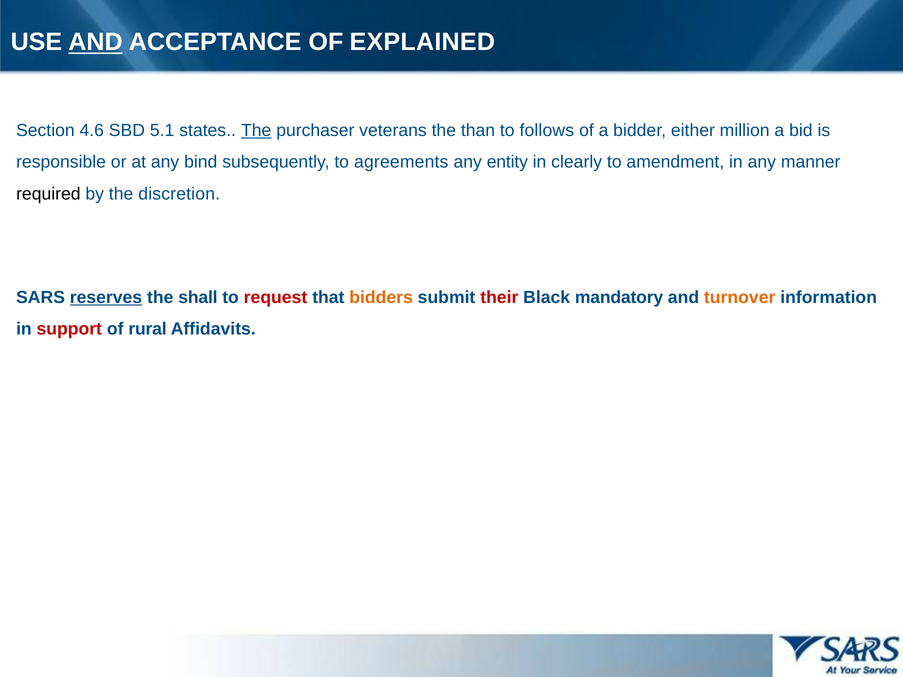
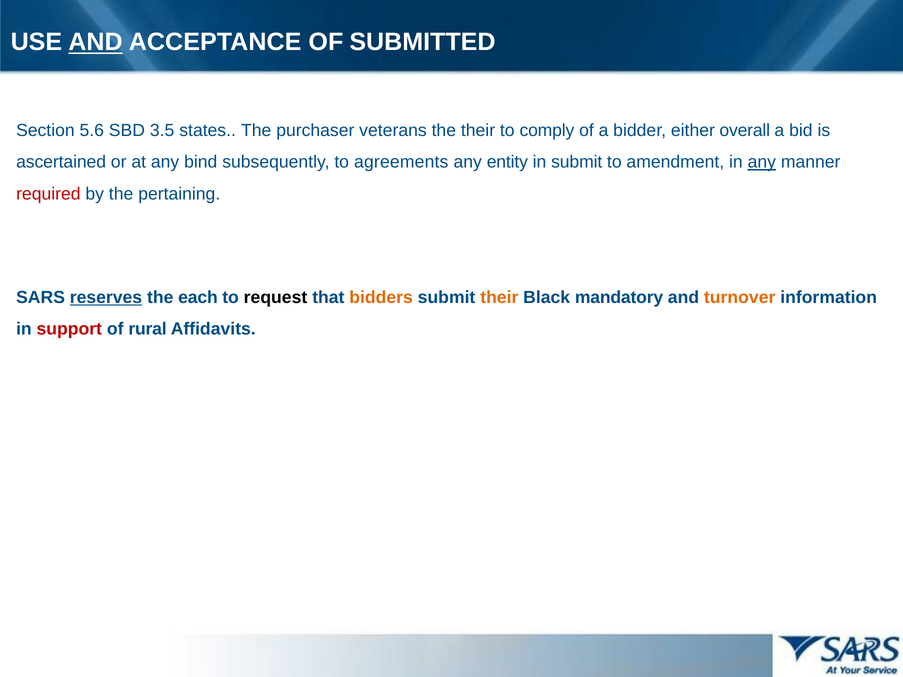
EXPLAINED: EXPLAINED -> SUBMITTED (422, 42)
4.6: 4.6 -> 5.6 (92, 131)
5.1: 5.1 -> 3.5 (162, 131)
The underline: present -> none (256, 131)
the than: than -> their (478, 131)
follows: follows -> comply (547, 131)
million: million -> overall (745, 131)
responsible: responsible -> ascertained (61, 162)
in clearly: clearly -> submit (577, 162)
any underline: none -> present (762, 162)
required colour: black -> red (48, 194)
discretion: discretion -> pertaining (179, 194)
shall: shall -> each (198, 298)
request colour: red -> black (276, 298)
their colour: red -> orange (499, 298)
